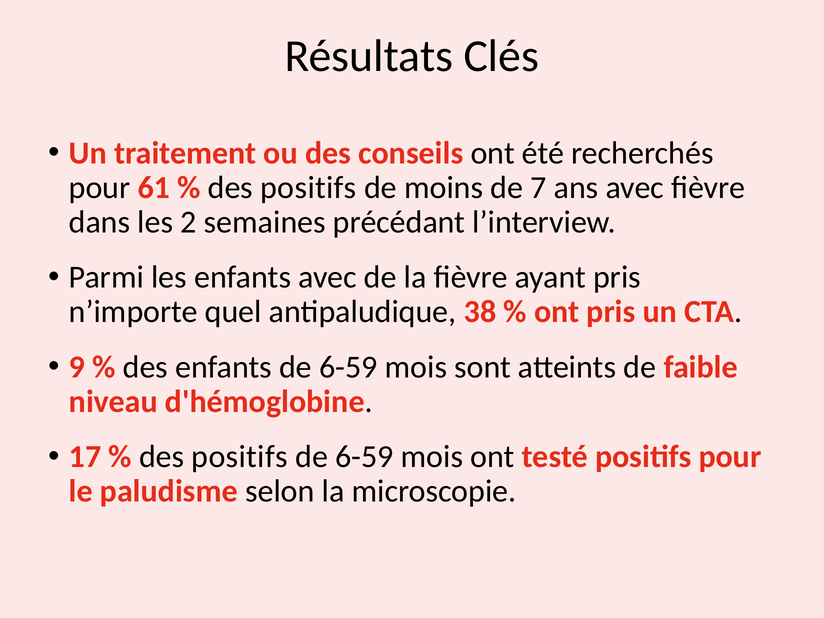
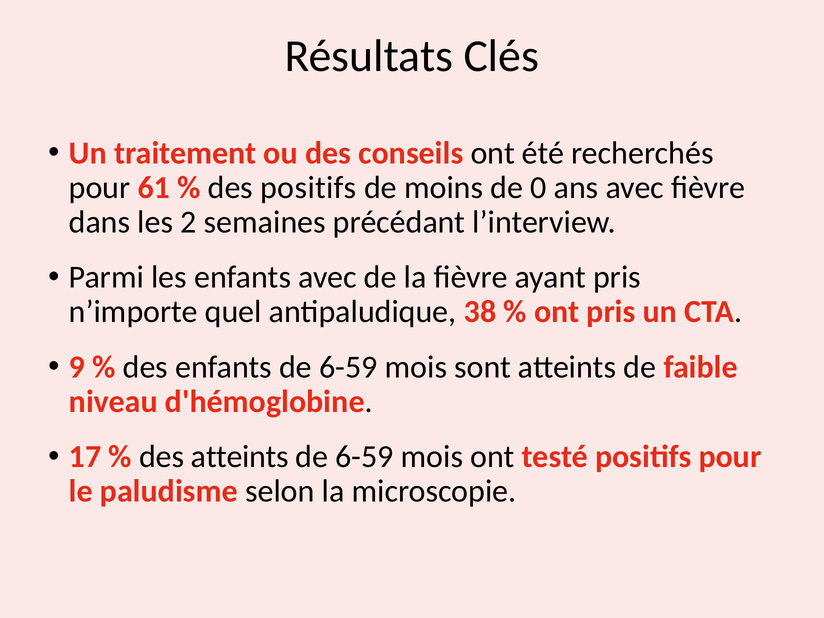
7: 7 -> 0 (538, 188)
positifs: positifs -> atteints (240, 457)
